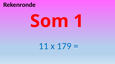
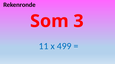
1: 1 -> 3 (78, 21)
179: 179 -> 499 (64, 47)
